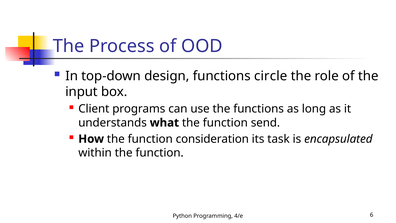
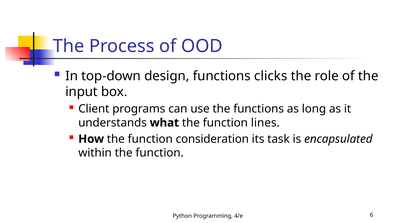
circle: circle -> clicks (271, 76)
send: send -> lines (265, 123)
